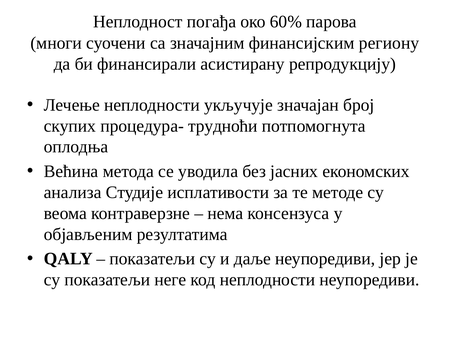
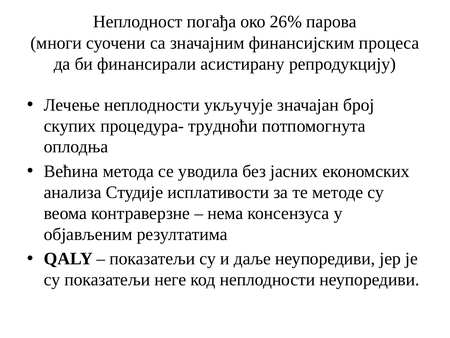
60%: 60% -> 26% (286, 22)
региону: региону -> процеса (389, 43)
